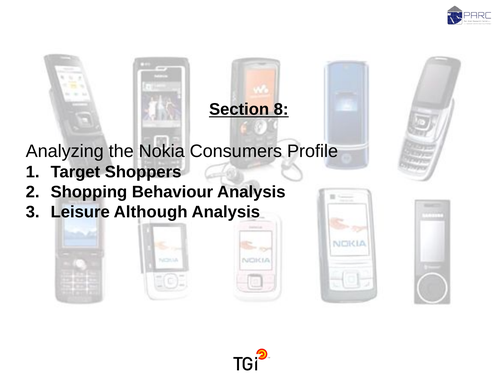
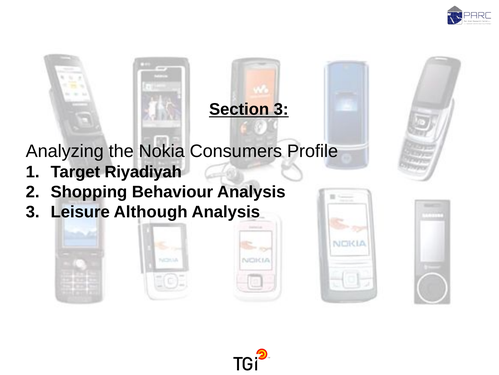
Section 8: 8 -> 3 (281, 109)
Shoppers: Shoppers -> Riyadiyah (143, 172)
